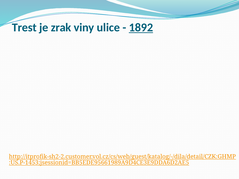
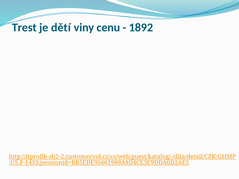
zrak: zrak -> dětí (61, 28)
ulice: ulice -> cenu (108, 28)
1892 underline: present -> none (141, 28)
